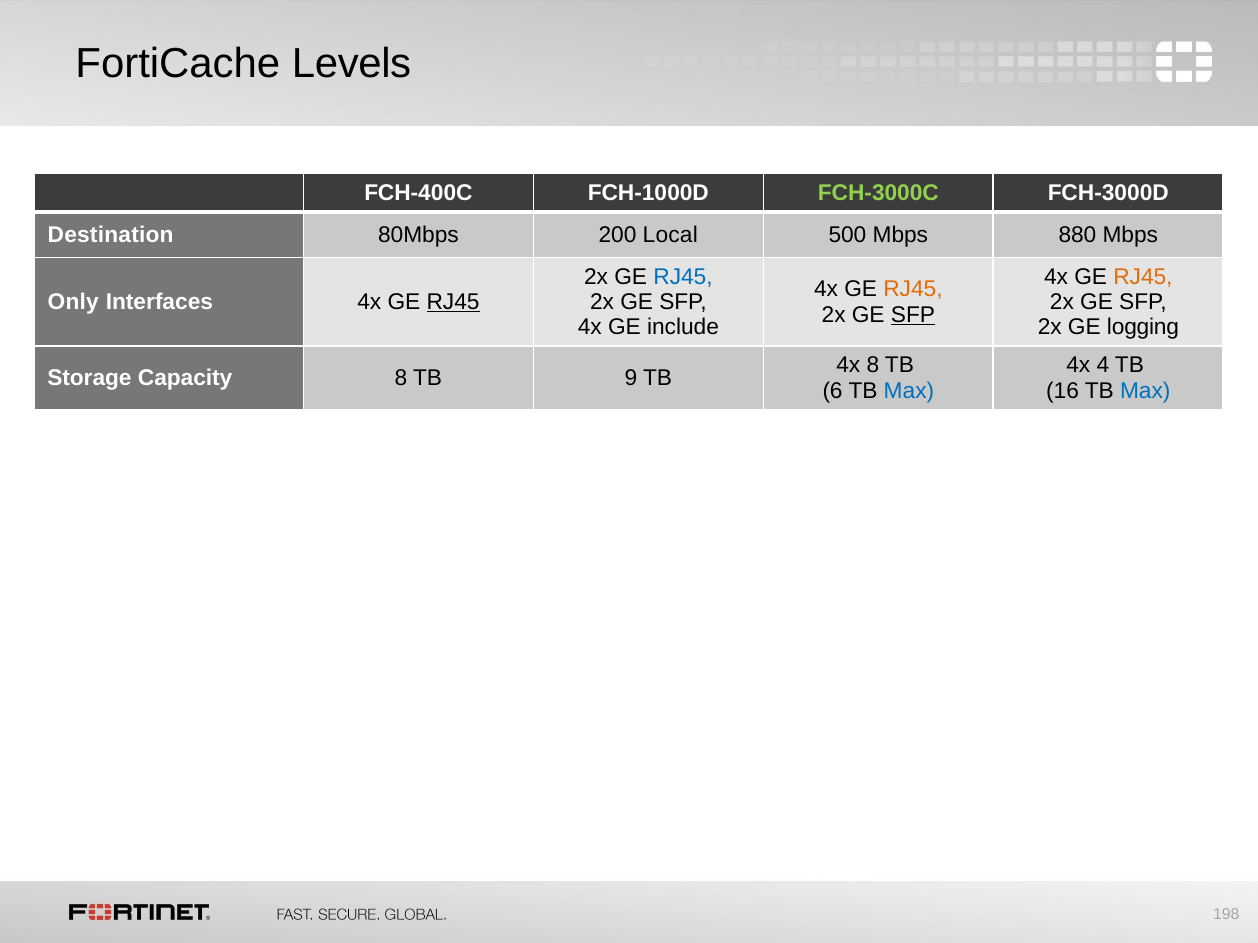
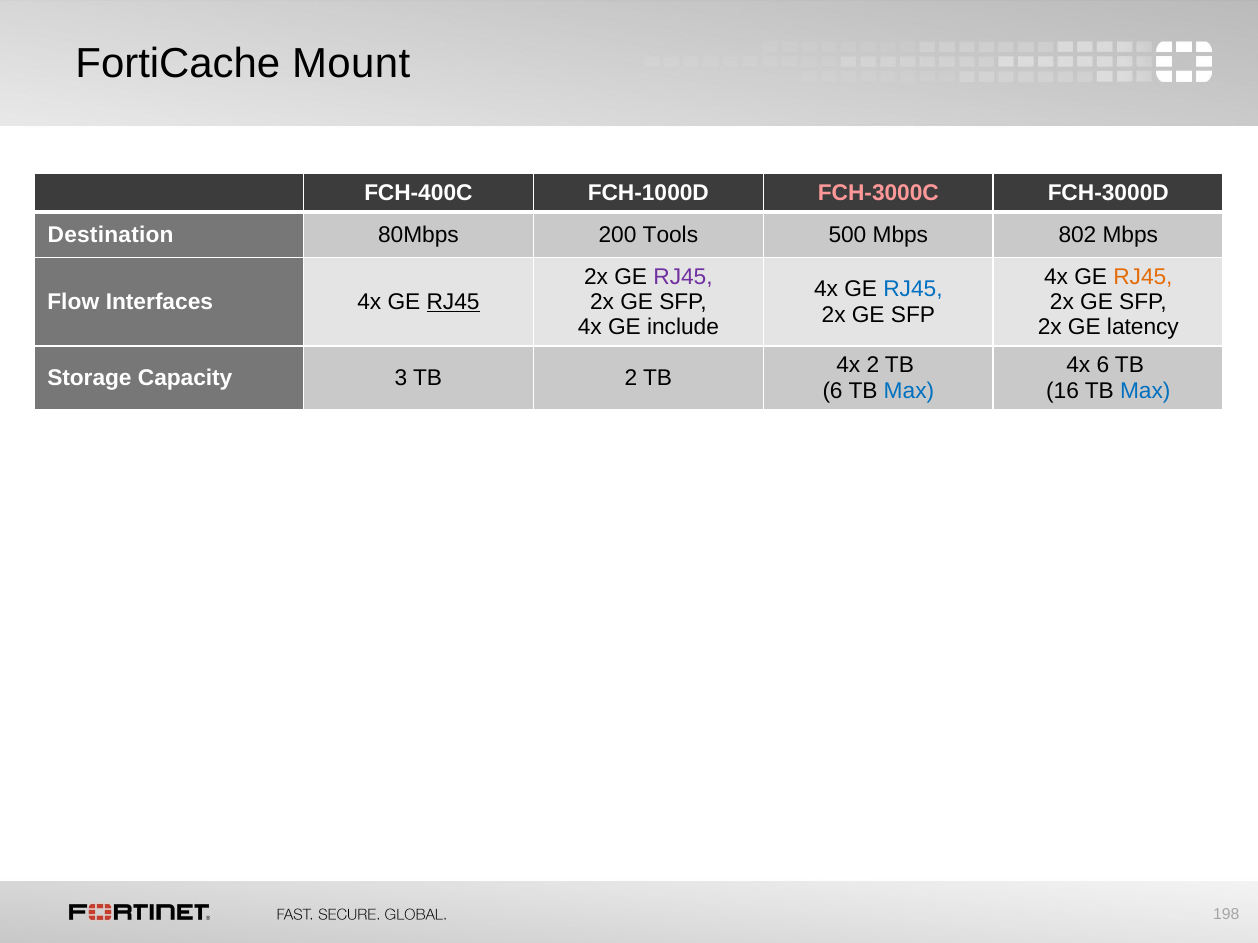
Levels: Levels -> Mount (351, 63)
FCH-3000C colour: light green -> pink (878, 193)
Local: Local -> Tools (670, 235)
880: 880 -> 802 (1077, 235)
RJ45 colour: blue -> purple (683, 277)
RJ45 colour: orange -> blue (913, 290)
Only: Only -> Flow (73, 302)
SFP underline: present -> none (913, 315)
logging: logging -> latency (1143, 328)
4x 8: 8 -> 2 (873, 366)
4x 4: 4 -> 6 (1103, 366)
Capacity 8: 8 -> 3 (401, 378)
TB 9: 9 -> 2 (631, 378)
